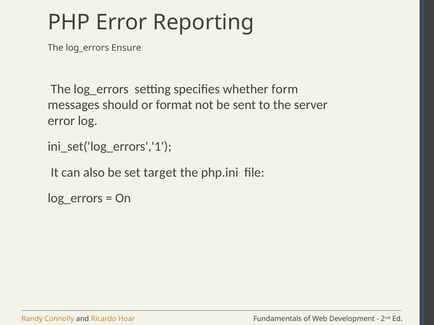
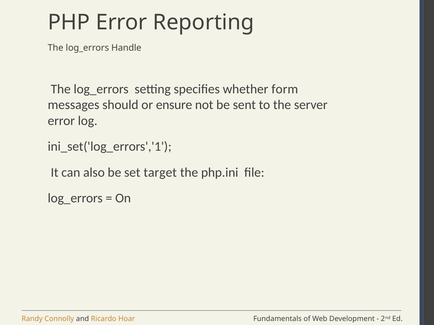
Ensure: Ensure -> Handle (126, 48)
format: format -> ensure (174, 105)
